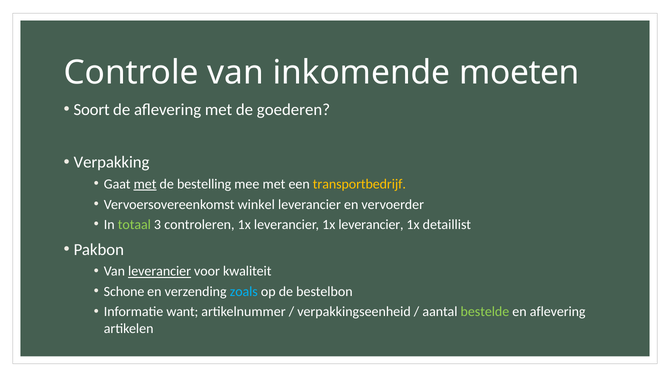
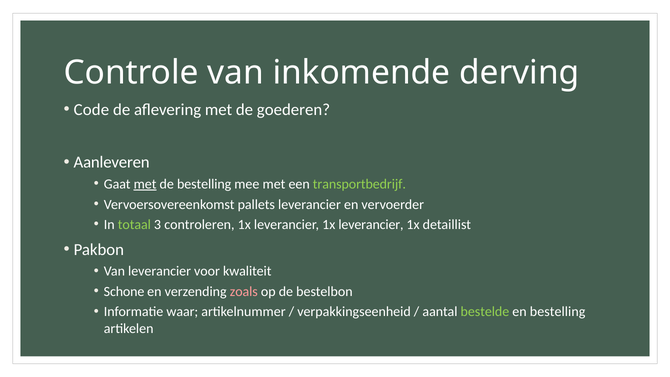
moeten: moeten -> derving (519, 73)
Soort: Soort -> Code (91, 110)
Verpakking: Verpakking -> Aanleveren (112, 162)
transportbedrijf colour: yellow -> light green (359, 184)
winkel: winkel -> pallets (256, 204)
leverancier underline: present -> none (160, 271)
zoals colour: light blue -> pink (244, 292)
want: want -> waar (182, 312)
en aflevering: aflevering -> bestelling (558, 312)
